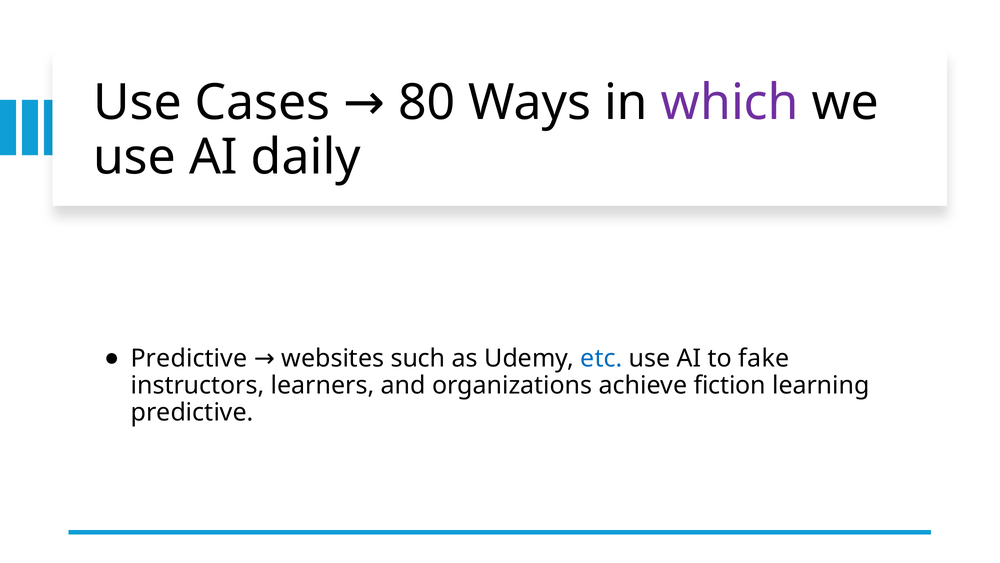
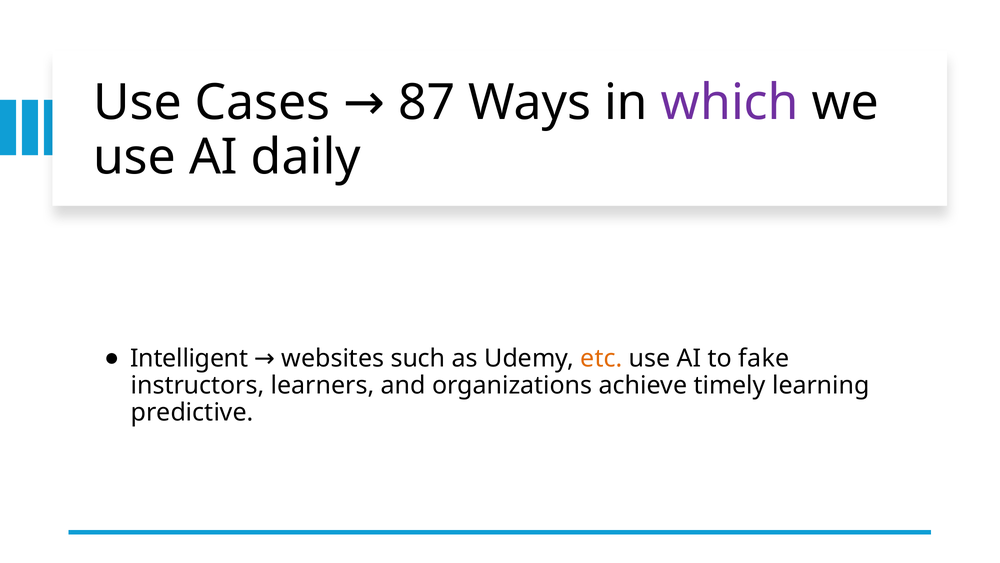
80: 80 -> 87 (427, 103)
Predictive: Predictive -> Intelligent (189, 358)
etc colour: blue -> orange (601, 358)
fiction: fiction -> timely (730, 385)
